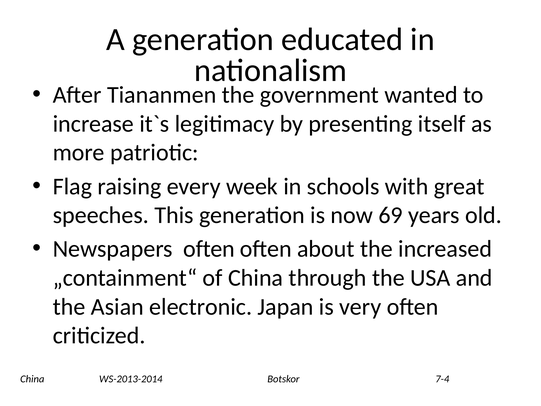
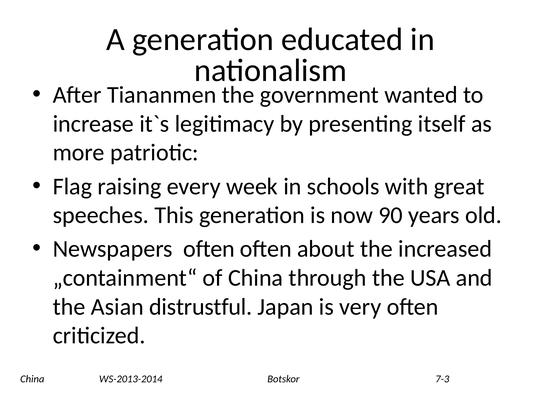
69: 69 -> 90 (391, 215)
electronic: electronic -> distrustful (201, 307)
7-4: 7-4 -> 7-3 (442, 379)
